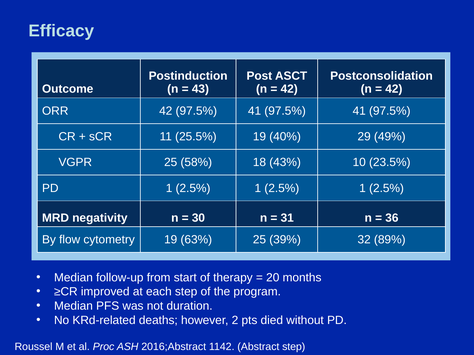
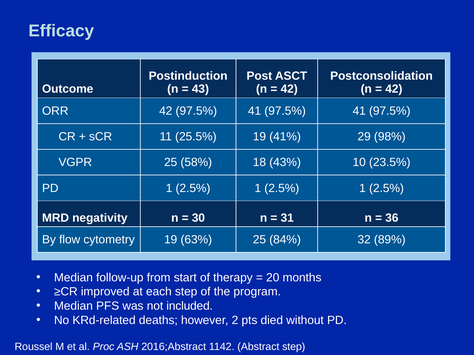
40%: 40% -> 41% (285, 137)
49%: 49% -> 98% (390, 137)
39%: 39% -> 84% (285, 240)
duration: duration -> included (190, 306)
